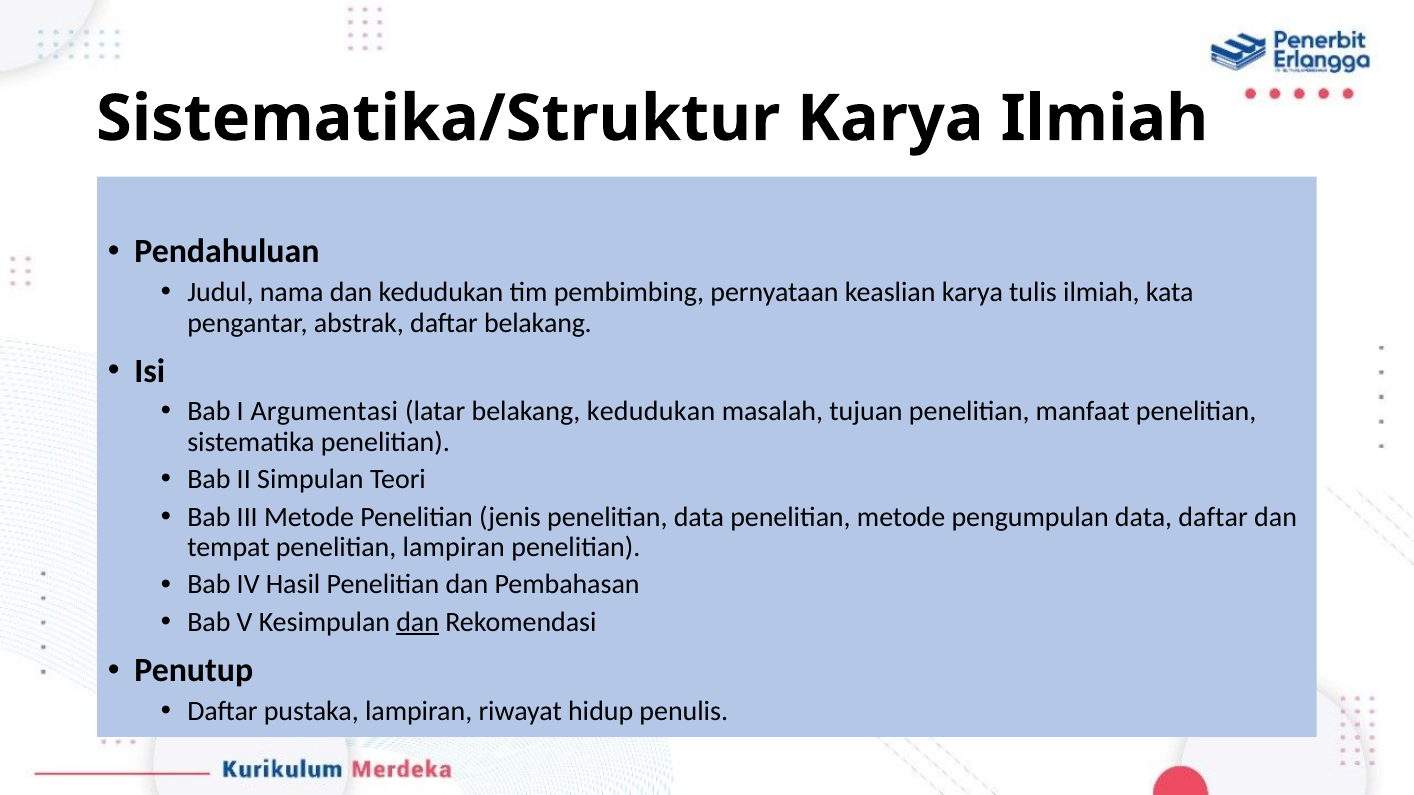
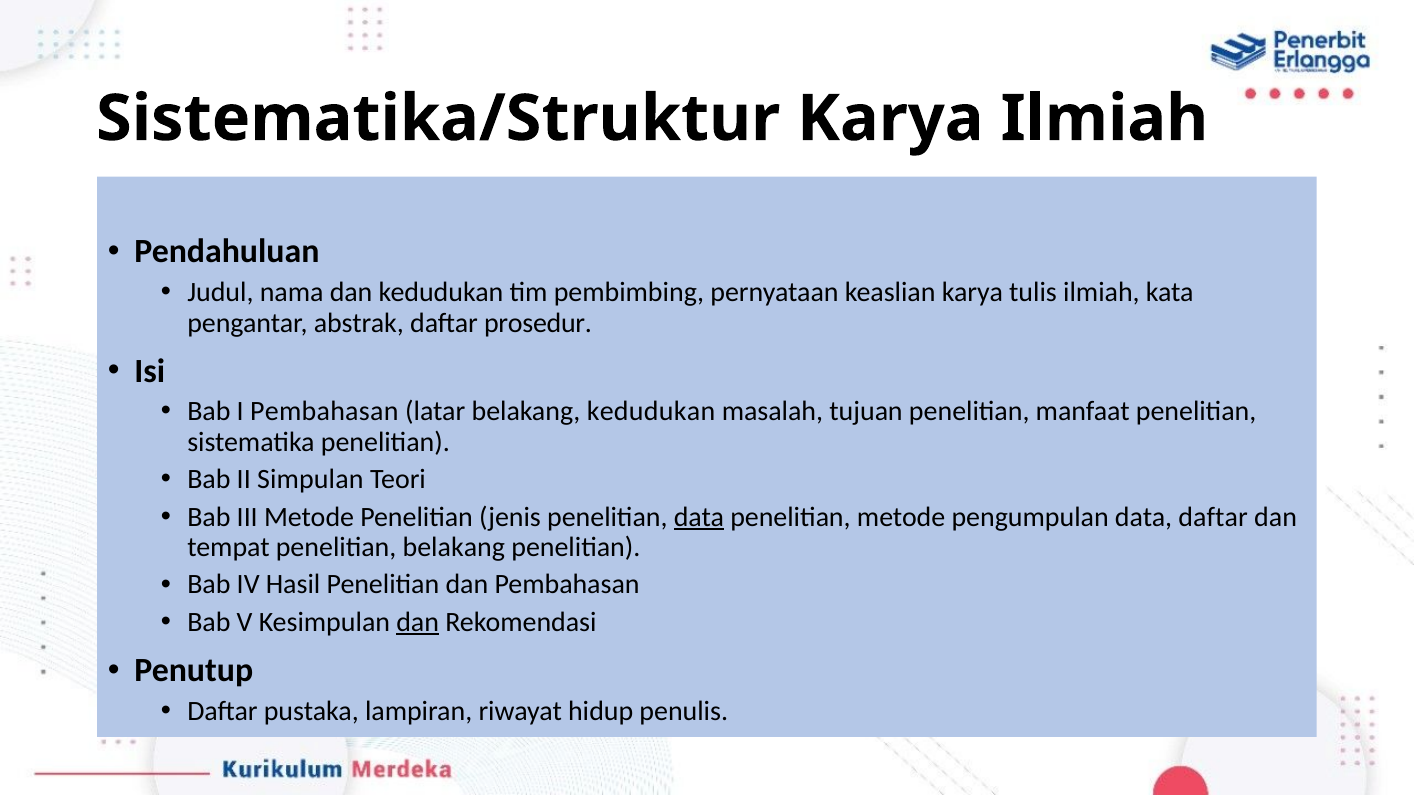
daftar belakang: belakang -> prosedur (538, 323)
I Argumentasi: Argumentasi -> Pembahasan (324, 412)
data underline: none -> present (699, 517)
penelitian lampiran: lampiran -> belakang (454, 547)
